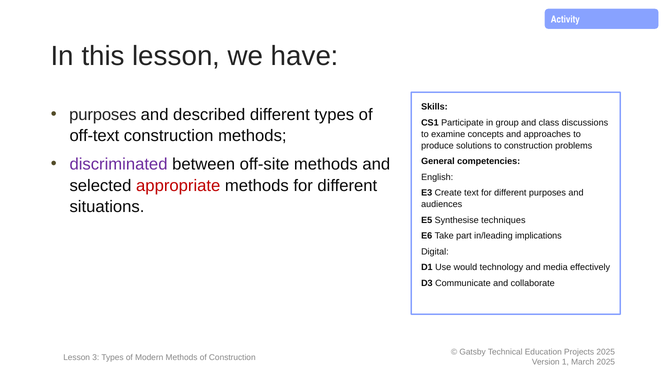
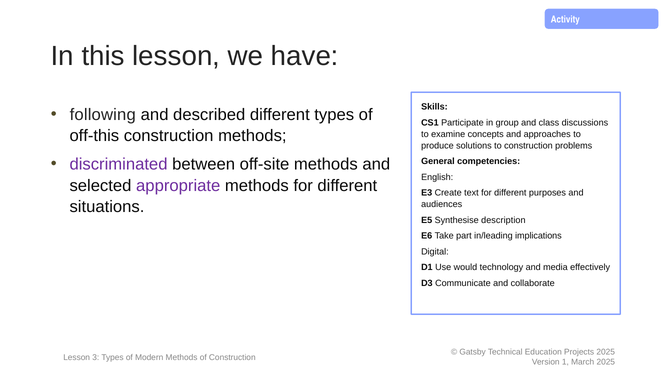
purposes: purposes -> following (103, 115)
off-text: off-text -> off-this (94, 136)
appropriate colour: red -> purple (178, 186)
techniques: techniques -> description (503, 221)
